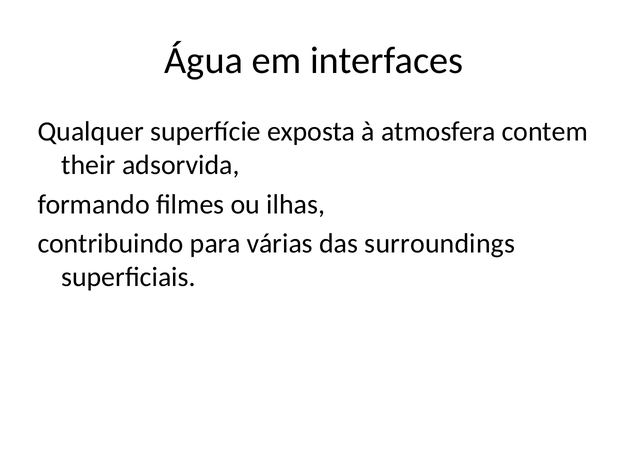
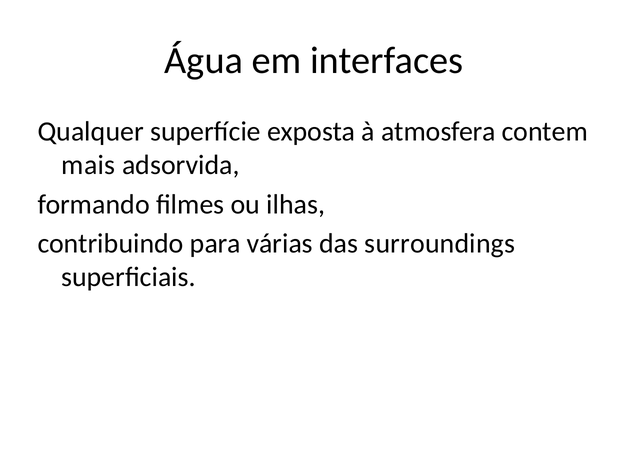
their: their -> mais (88, 165)
